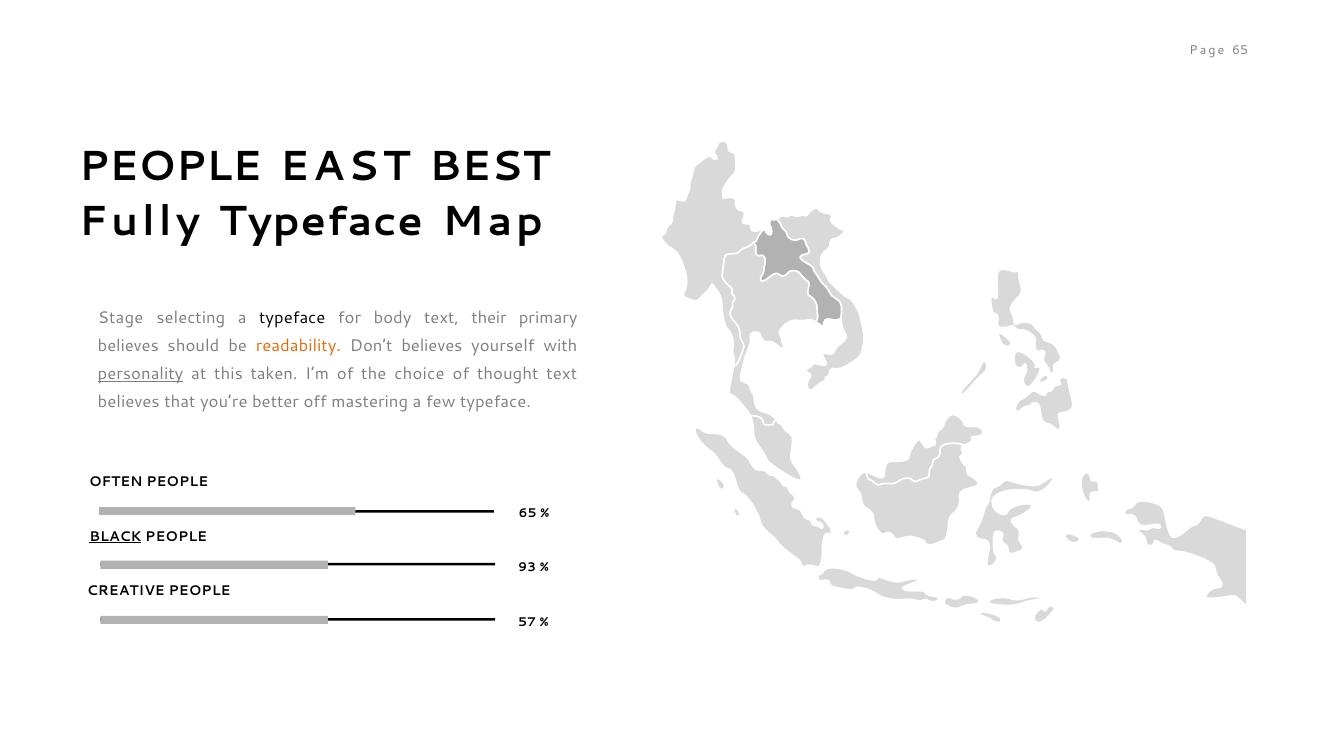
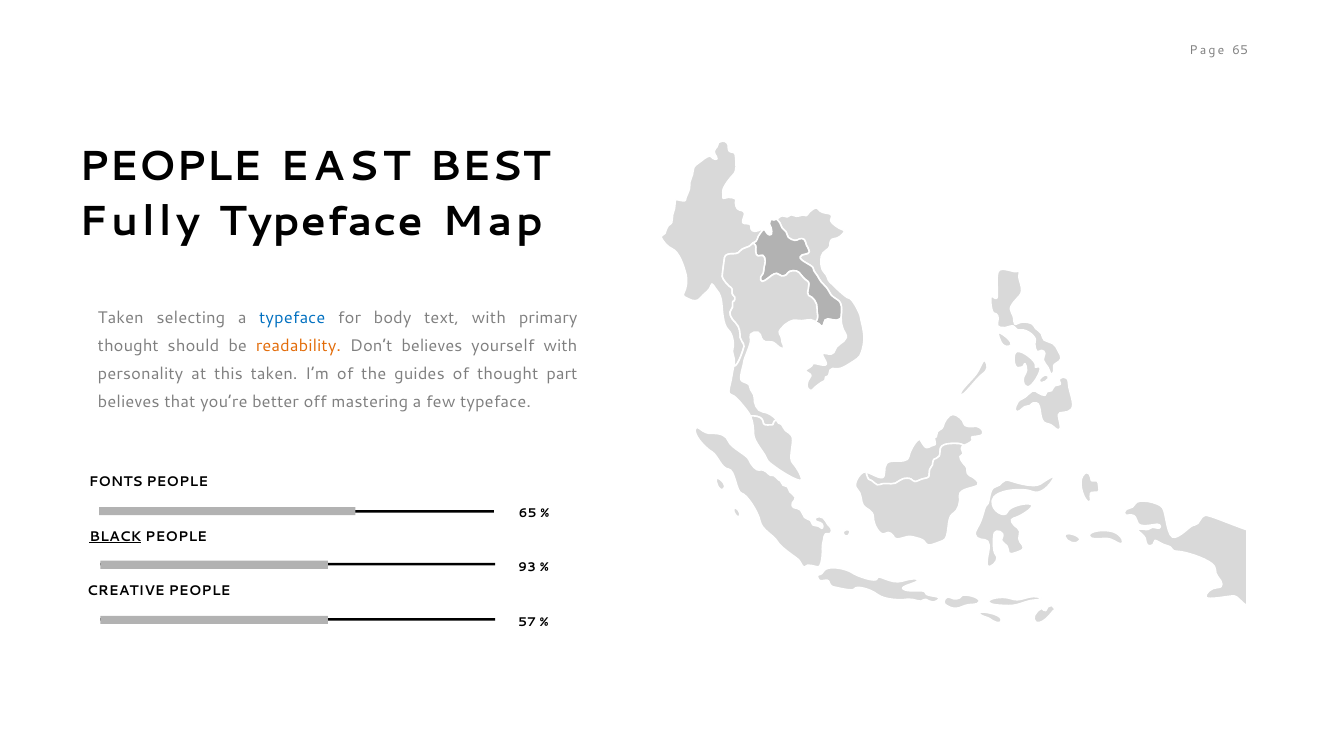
Stage: Stage -> Taken (121, 317)
typeface colour: black -> blue (292, 317)
text their: their -> with (489, 317)
believes: believes -> thought (128, 346)
personality underline: present -> none (141, 374)
choice: choice -> guides (420, 374)
thought text: text -> part (562, 374)
OFTEN: OFTEN -> FONTS (116, 482)
